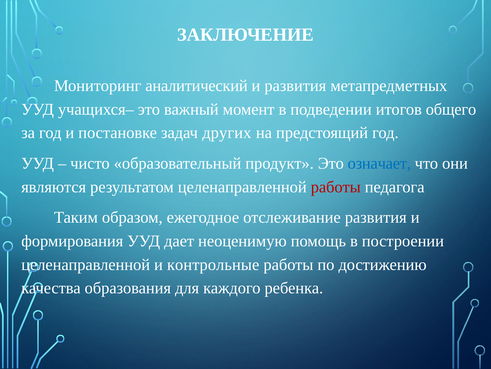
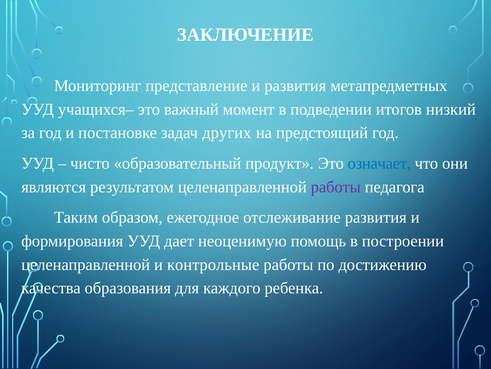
аналитический: аналитический -> представление (196, 85)
общего: общего -> низкий (451, 109)
работы colour: red -> purple (336, 187)
